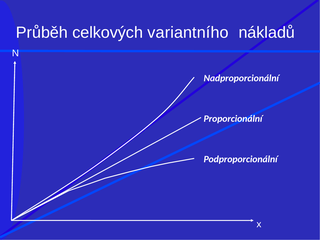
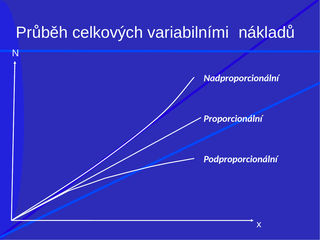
variantního: variantního -> variabilními (188, 32)
